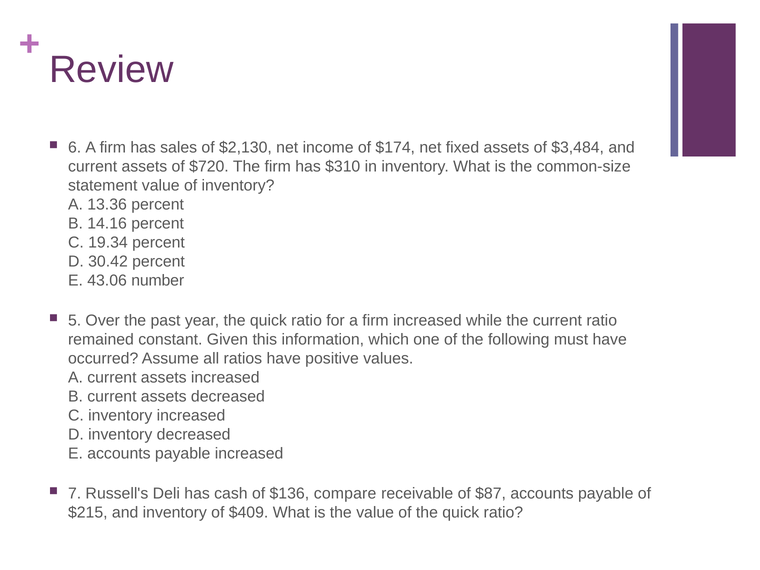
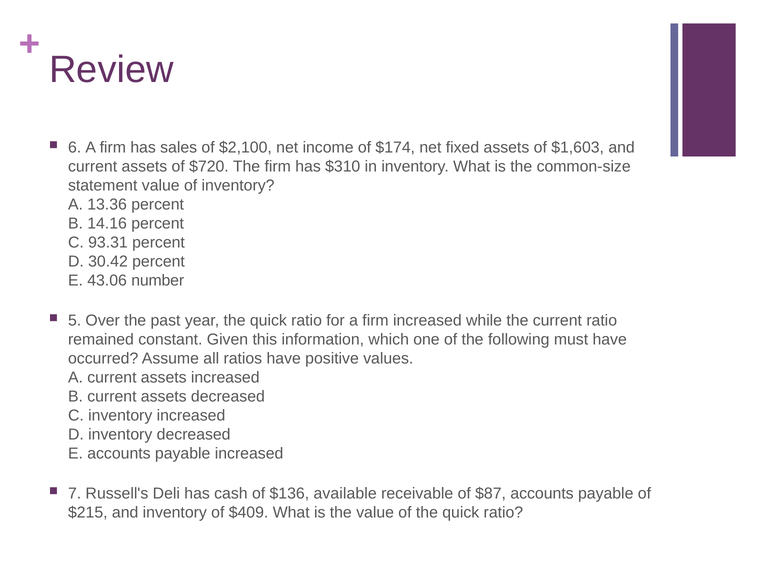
$2,130: $2,130 -> $2,100 (245, 147)
$3,484: $3,484 -> $1,603 (578, 147)
19.34: 19.34 -> 93.31 (108, 242)
compare: compare -> available (345, 494)
